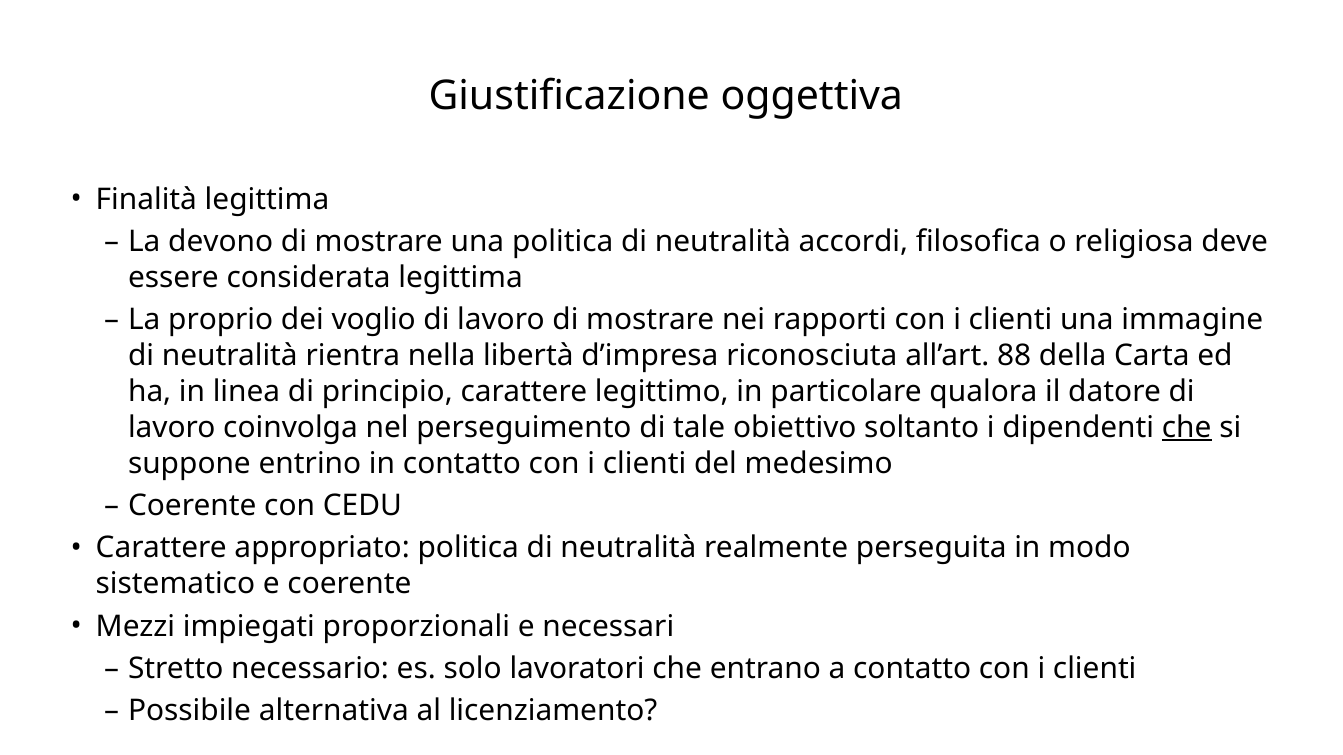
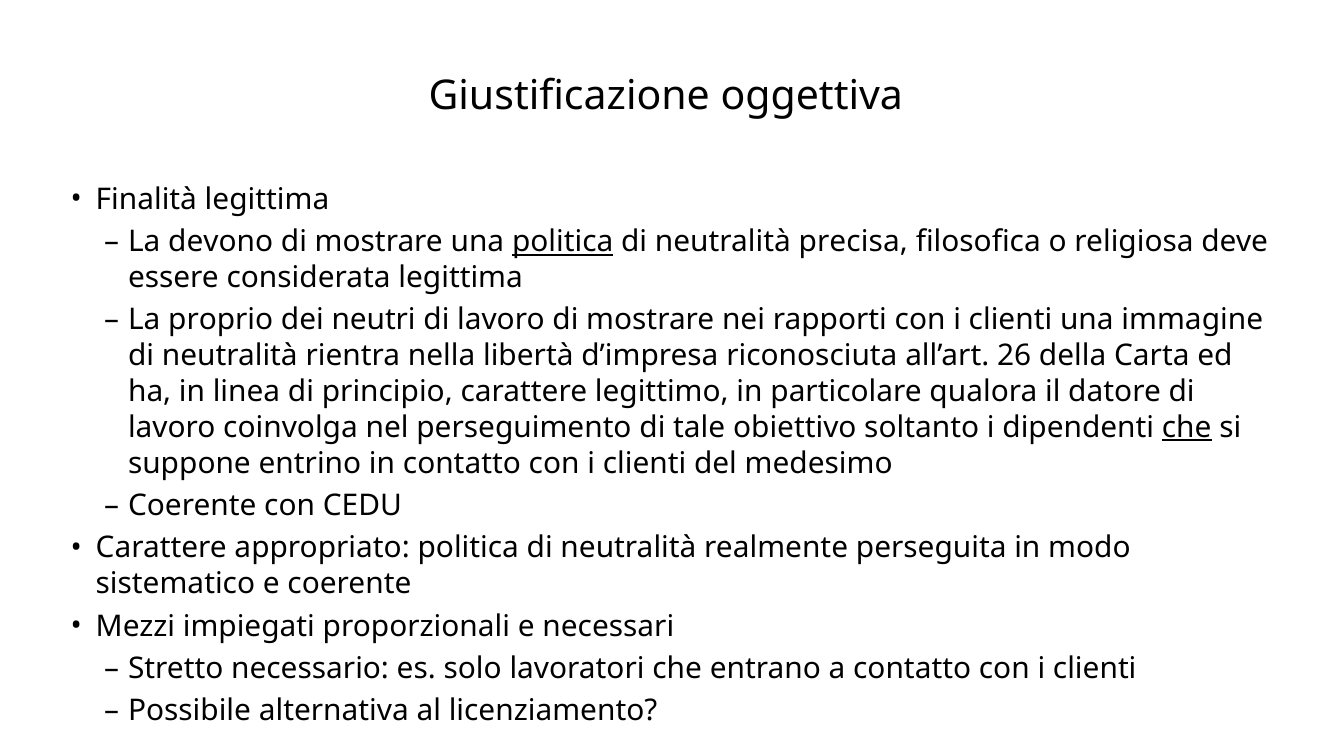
politica underline: none -> present (563, 242)
accordi: accordi -> precisa (853, 242)
voglio: voglio -> neutri (374, 320)
88: 88 -> 26 (1014, 356)
